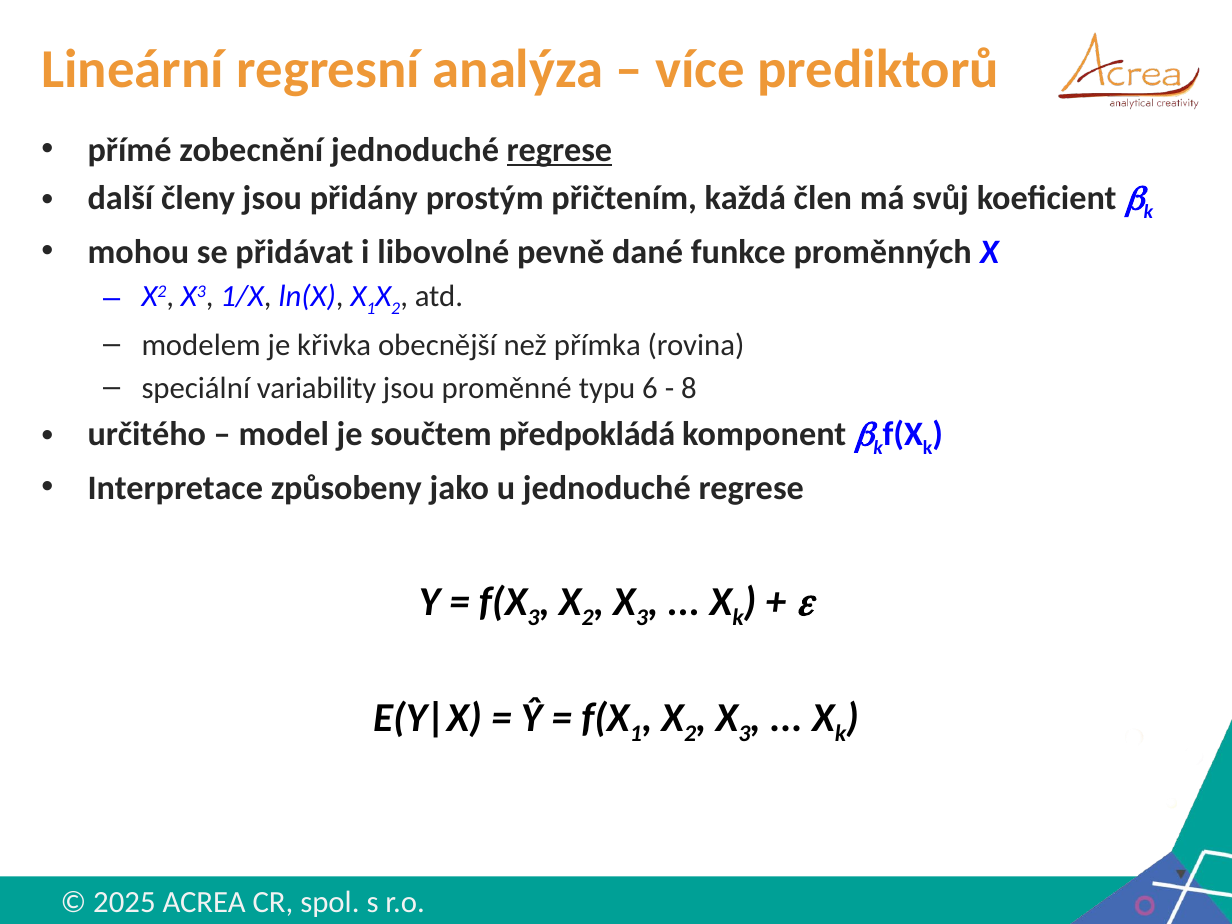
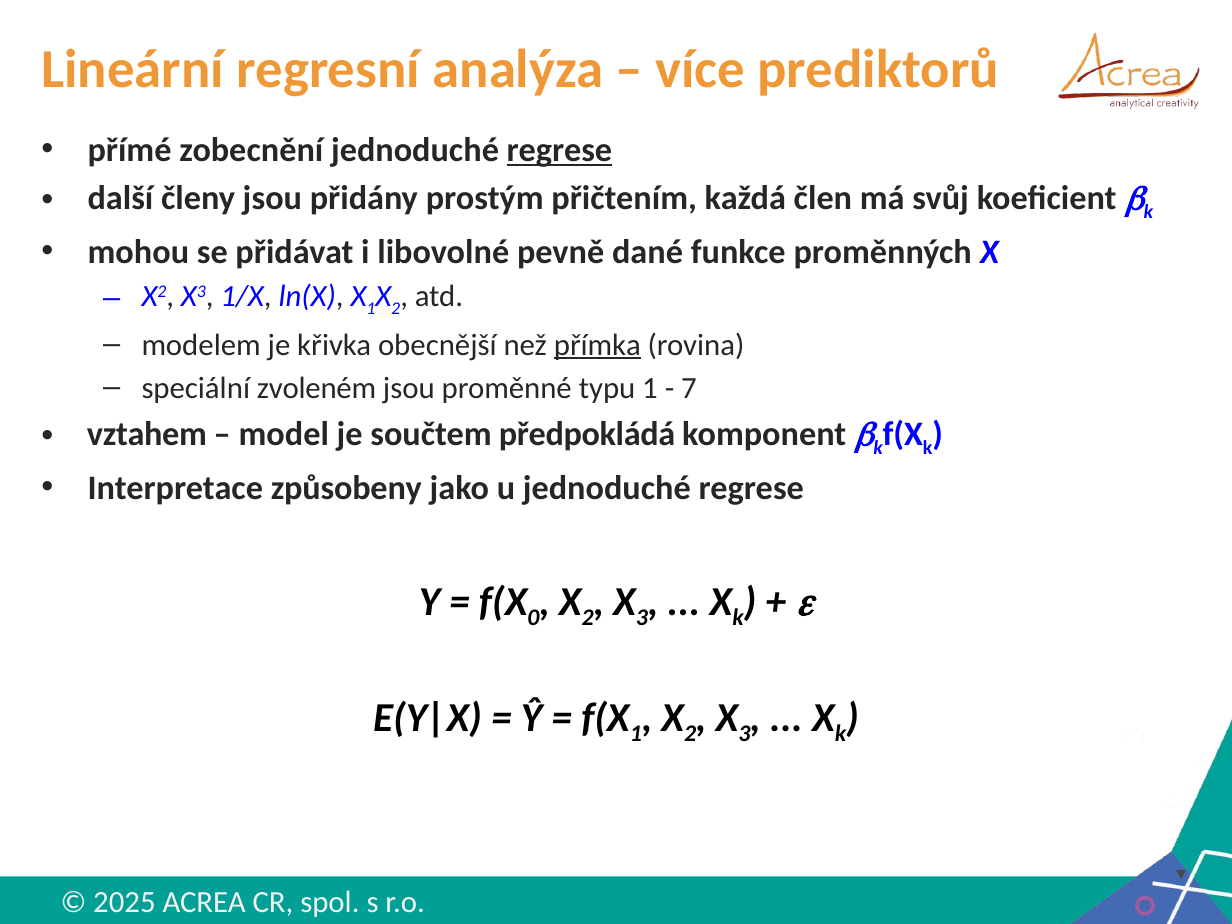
přímka underline: none -> present (597, 345)
variability: variability -> zvoleném (317, 388)
typu 6: 6 -> 1 (650, 388)
8: 8 -> 7 (689, 388)
určitého: určitého -> vztahem (147, 434)
3: 3 -> 0 (533, 617)
